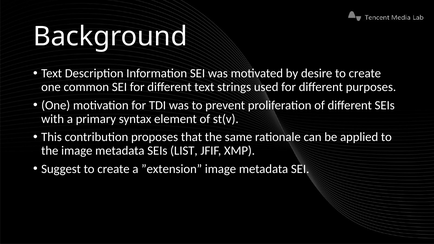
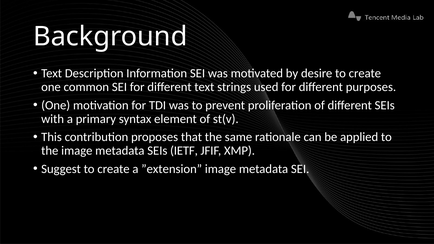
LIST: LIST -> IETF (184, 151)
